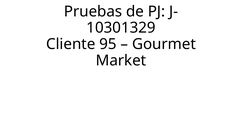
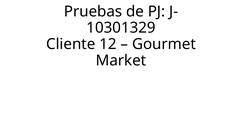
95: 95 -> 12 (108, 44)
